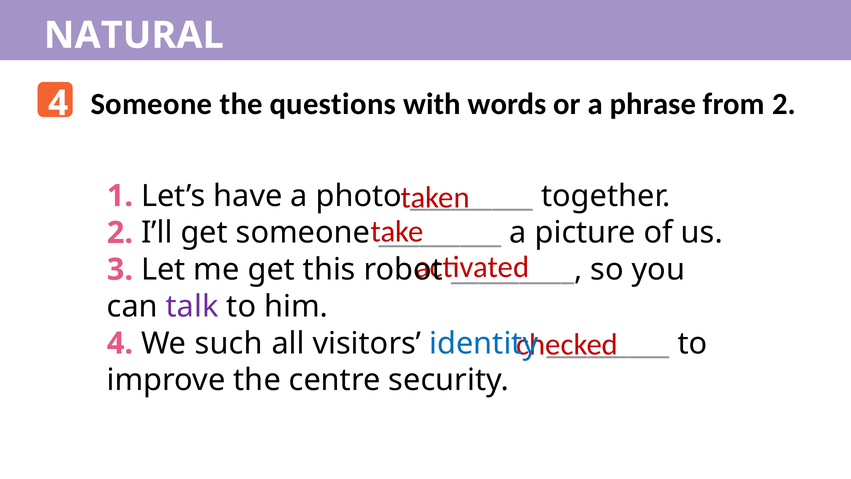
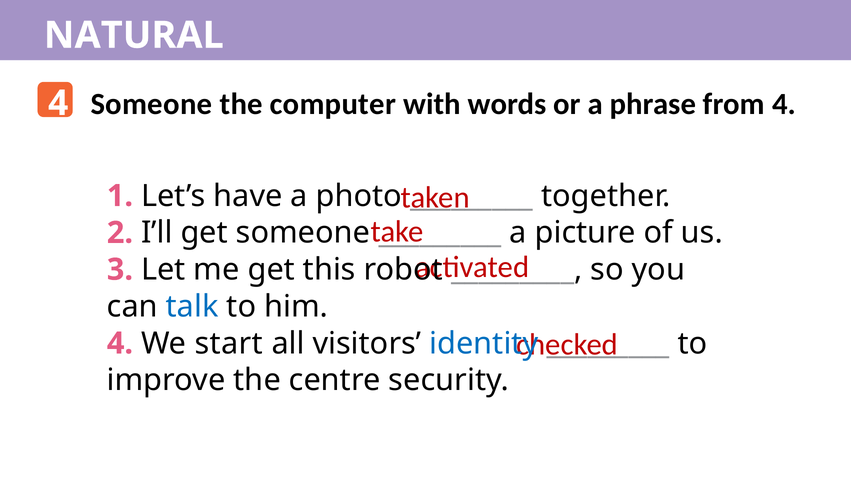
questions: questions -> computer (333, 104)
from 2: 2 -> 4 (784, 104)
talk colour: purple -> blue (192, 306)
such: such -> start (229, 343)
